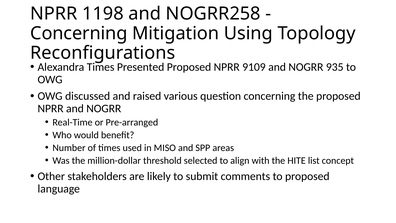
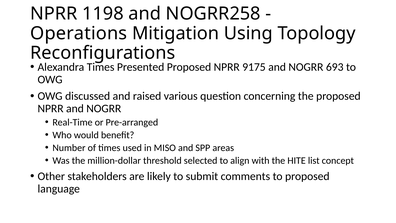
Concerning: Concerning -> Operations (79, 33)
9109: 9109 -> 9175 (254, 67)
935: 935 -> 693 (335, 67)
